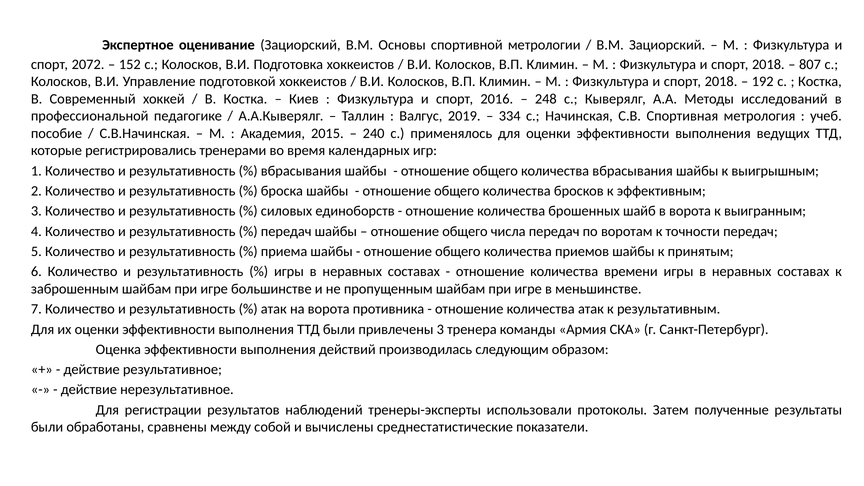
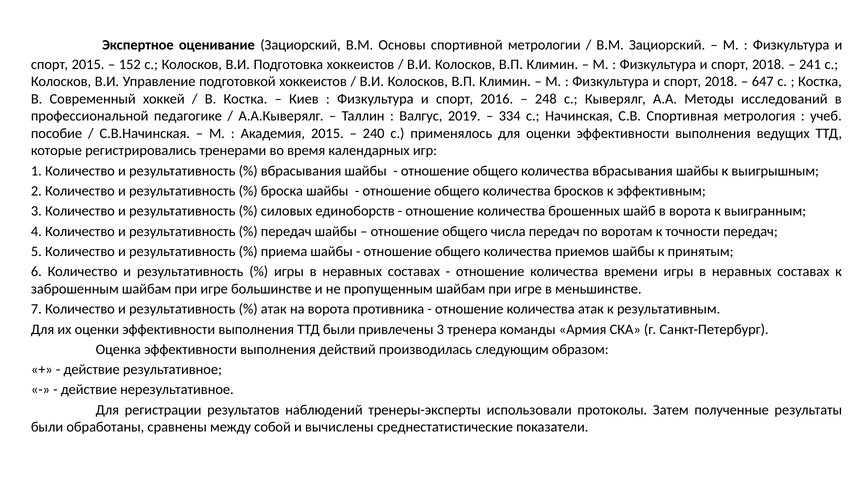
спорт 2072: 2072 -> 2015 (88, 64)
807: 807 -> 241 (810, 64)
192: 192 -> 647 (763, 82)
